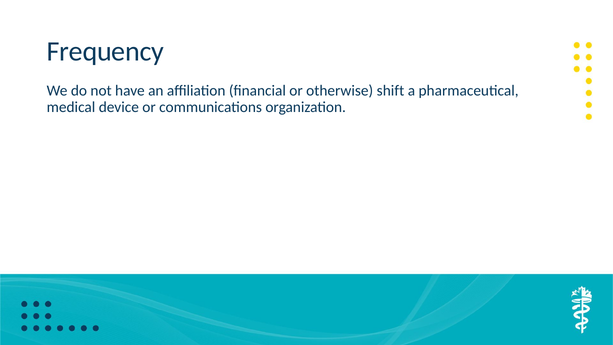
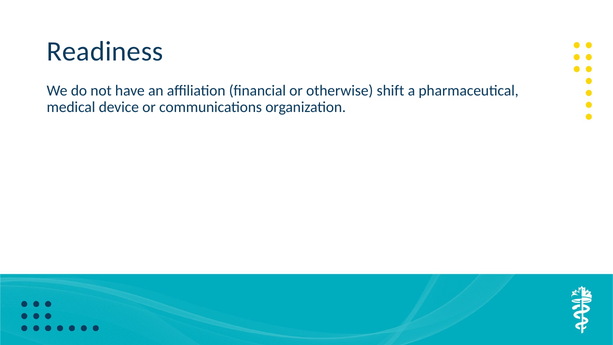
Frequency: Frequency -> Readiness (105, 51)
